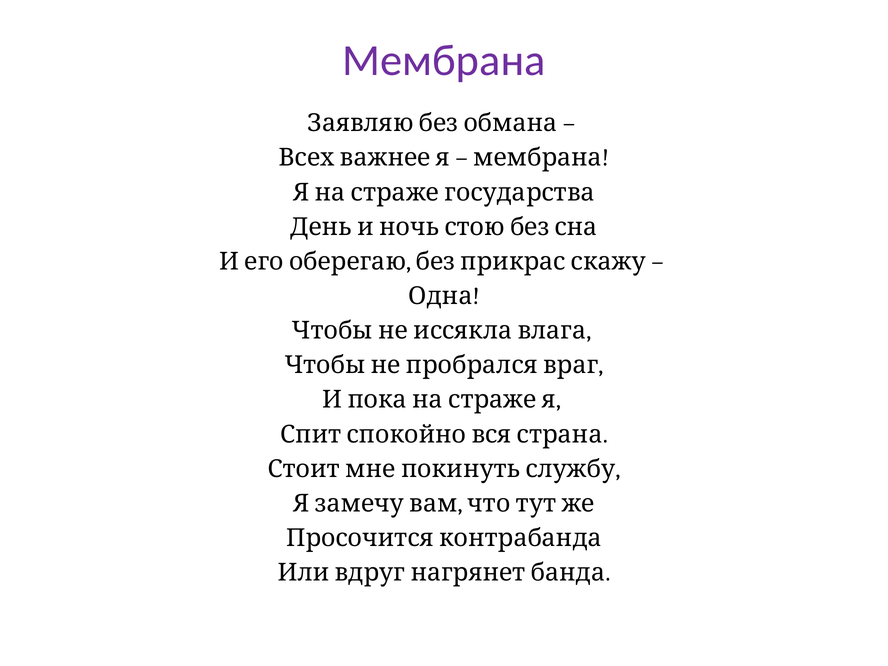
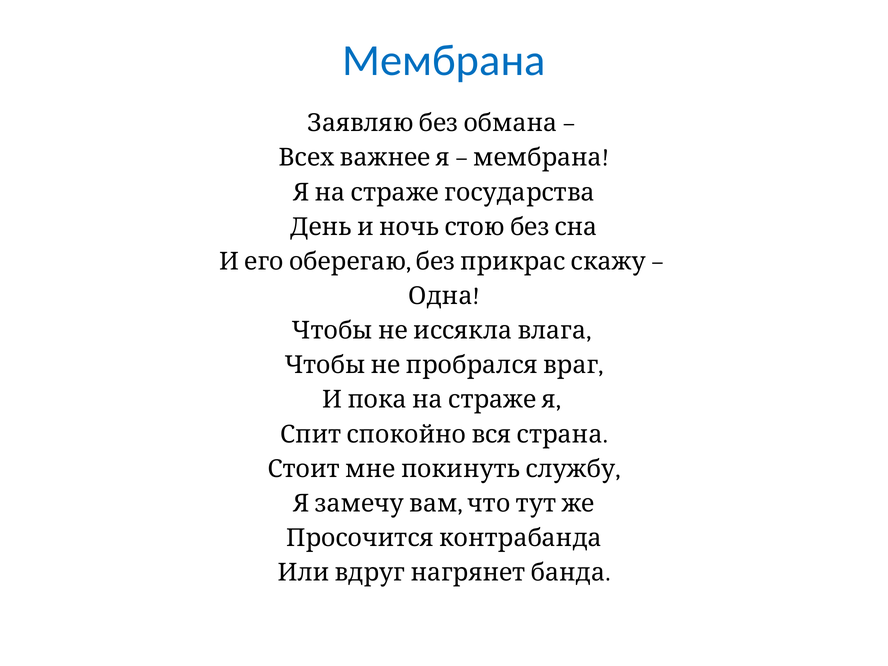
Мембрана colour: purple -> blue (444, 61)
